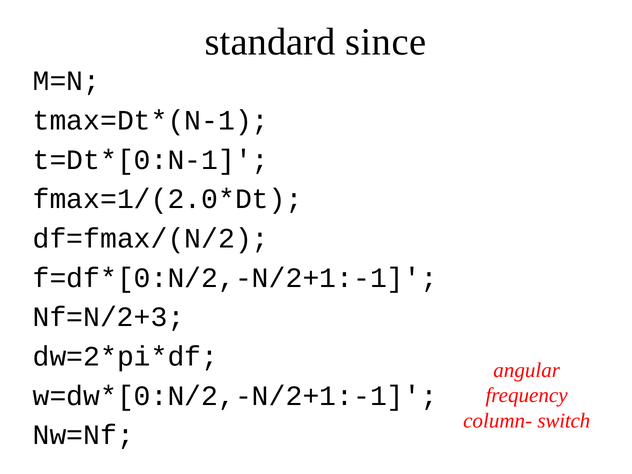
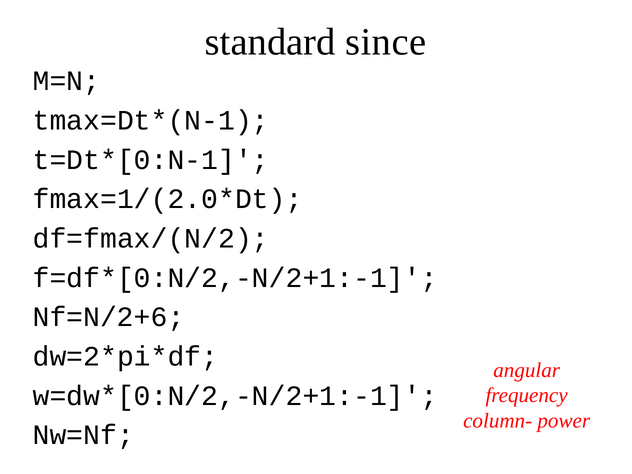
Nf=N/2+3: Nf=N/2+3 -> Nf=N/2+6 (109, 317)
switch: switch -> power (564, 421)
